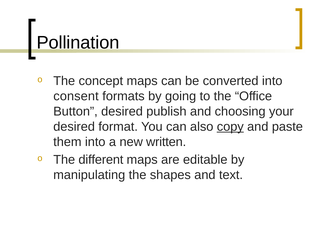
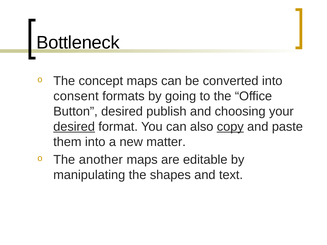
Pollination: Pollination -> Bottleneck (78, 43)
desired underline: none -> present (74, 127)
written: written -> matter (166, 142)
different: different -> another (101, 160)
